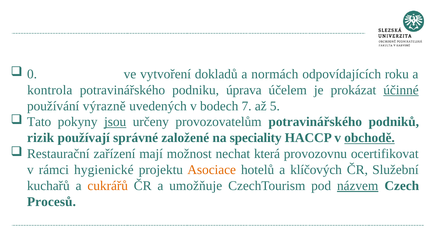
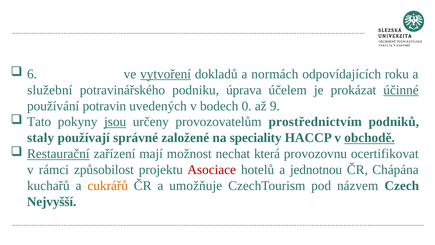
0: 0 -> 6 (32, 74)
vytvoření underline: none -> present (166, 74)
kontrola: kontrola -> služební (50, 90)
výrazně: výrazně -> potravin (104, 106)
7: 7 -> 0 (247, 106)
5: 5 -> 9 (275, 106)
provozovatelům potravinářského: potravinářského -> prostřednictvím (315, 122)
rizik: rizik -> staly (41, 138)
Restaurační underline: none -> present (58, 154)
hygienické: hygienické -> způsobilost (104, 170)
Asociace colour: orange -> red (212, 170)
klíčových: klíčových -> jednotnou (316, 170)
Služební: Služební -> Chápána (395, 170)
názvem underline: present -> none (358, 186)
Procesů: Procesů -> Nejvyšší (52, 202)
